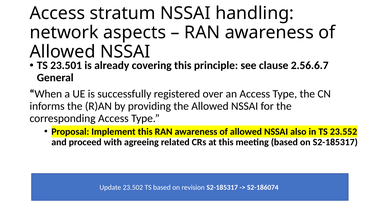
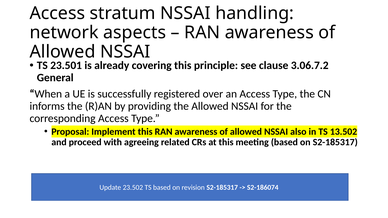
2.56.6.7: 2.56.6.7 -> 3.06.7.2 (310, 66)
23.552: 23.552 -> 13.502 (344, 132)
